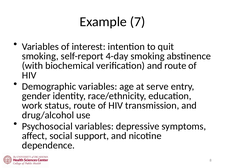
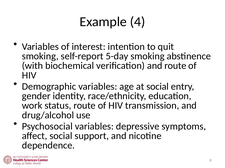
7: 7 -> 4 (138, 22)
4-day: 4-day -> 5-day (117, 56)
at serve: serve -> social (158, 87)
